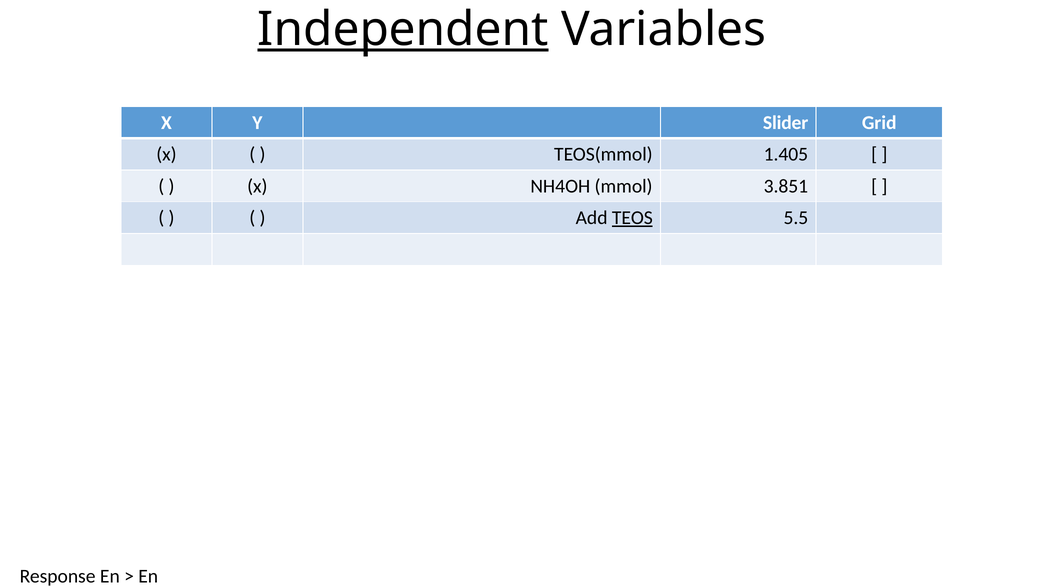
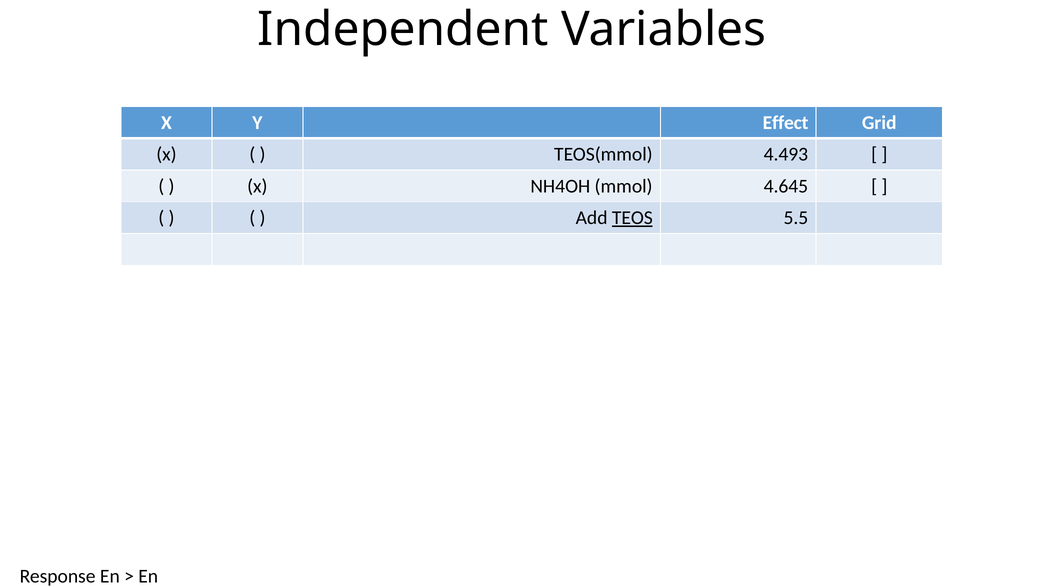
Independent underline: present -> none (403, 29)
Slider: Slider -> Effect (786, 123)
1.405: 1.405 -> 4.493 (786, 154)
3.851: 3.851 -> 4.645 (786, 186)
